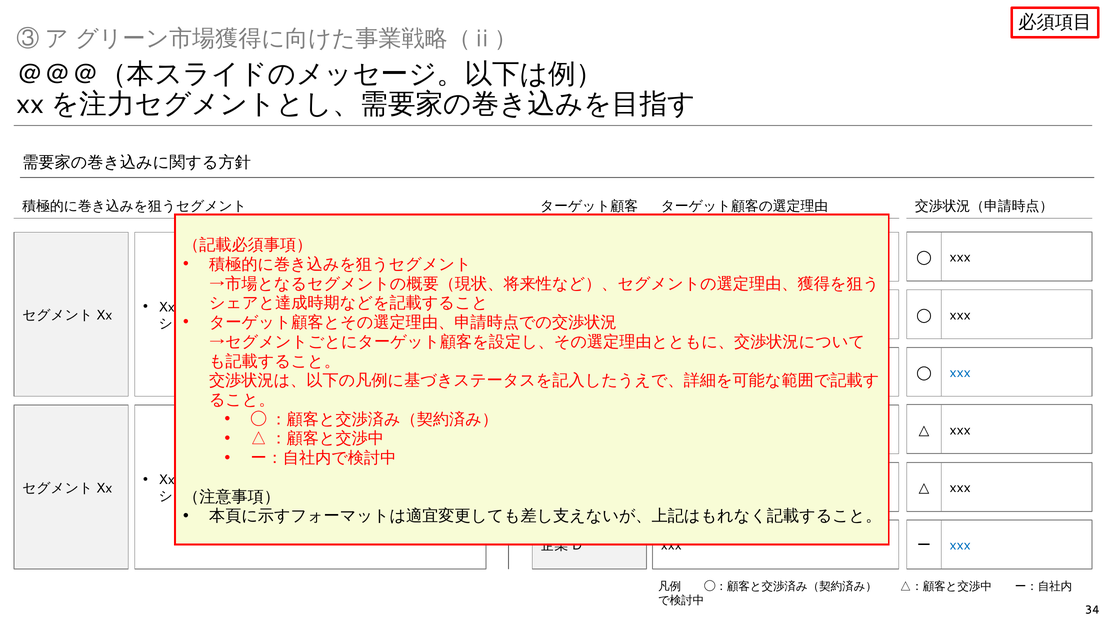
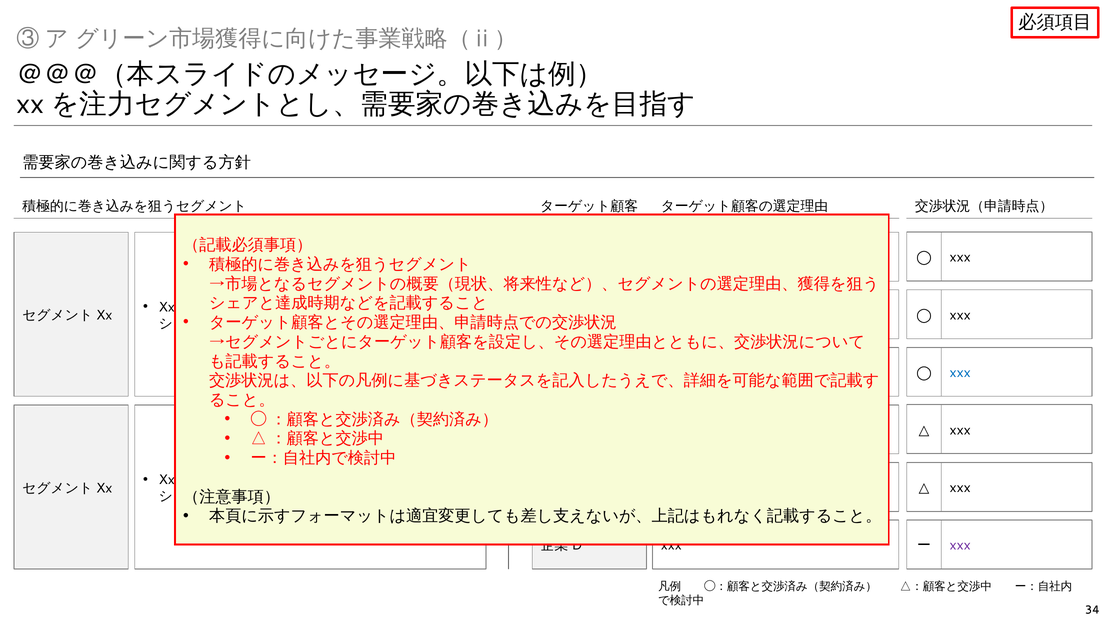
xxx colour: blue -> purple (960, 545)
